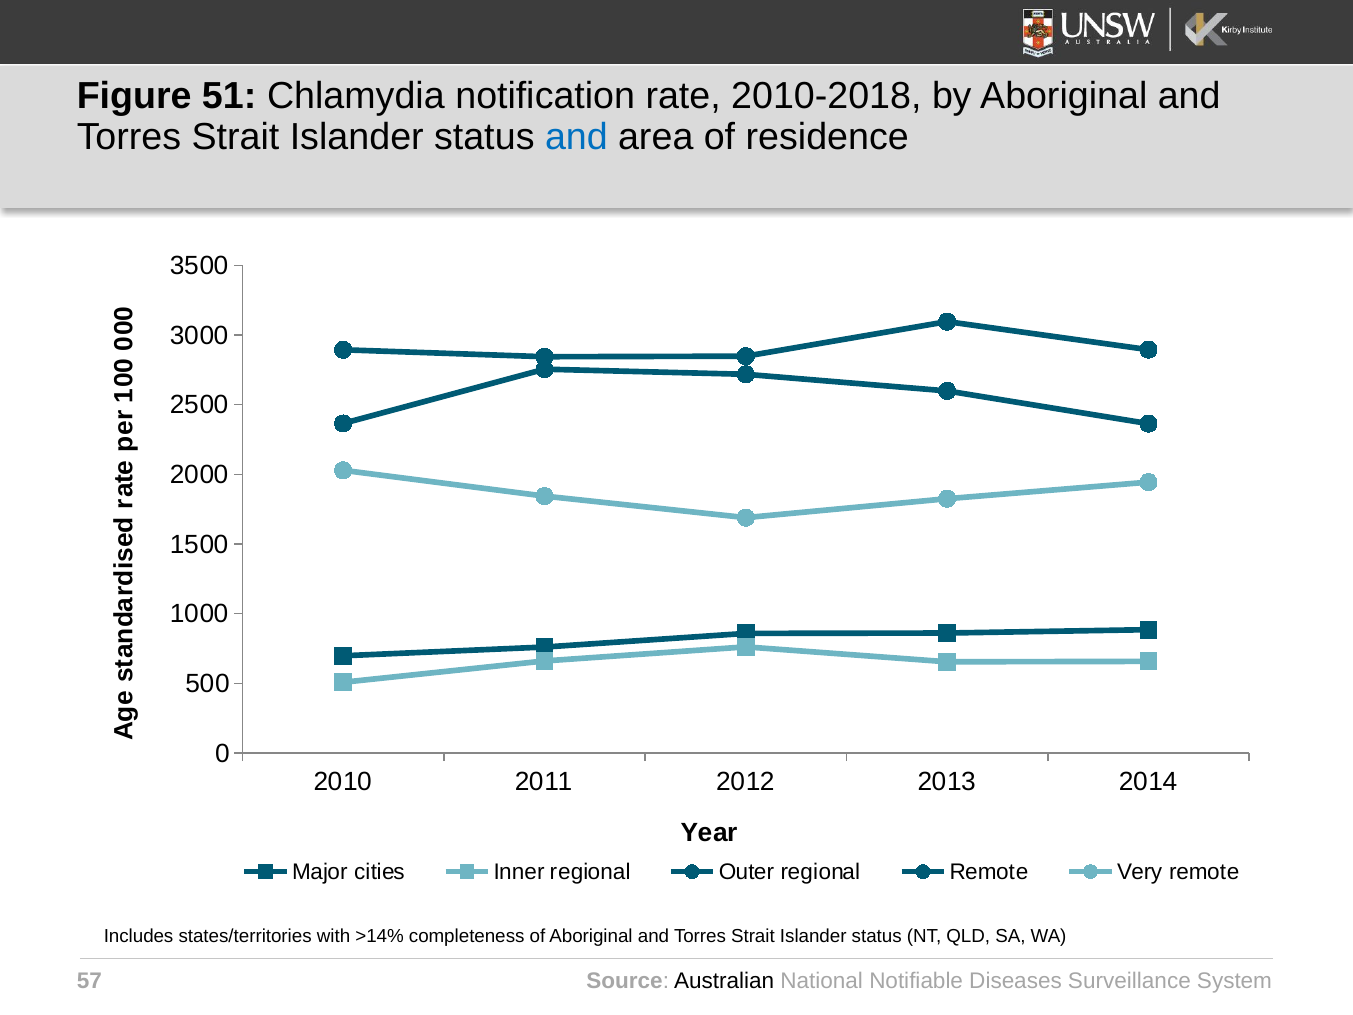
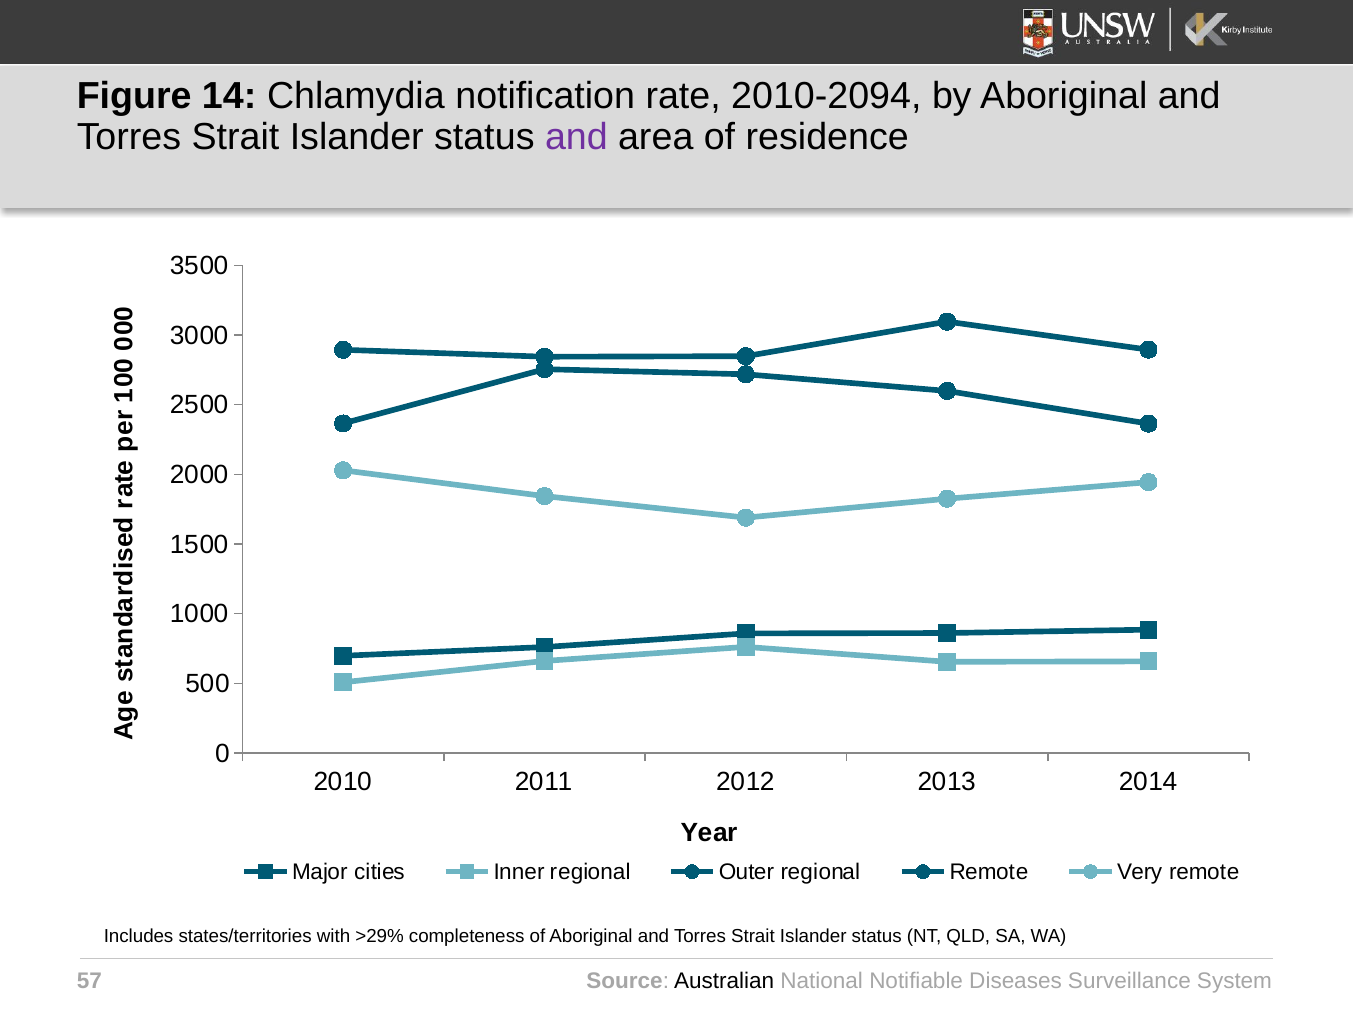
51: 51 -> 14 (229, 96)
2010-2018: 2010-2018 -> 2010-2094 (826, 96)
and colour: blue -> purple (576, 137)
>14%: >14% -> >29% (380, 936)
